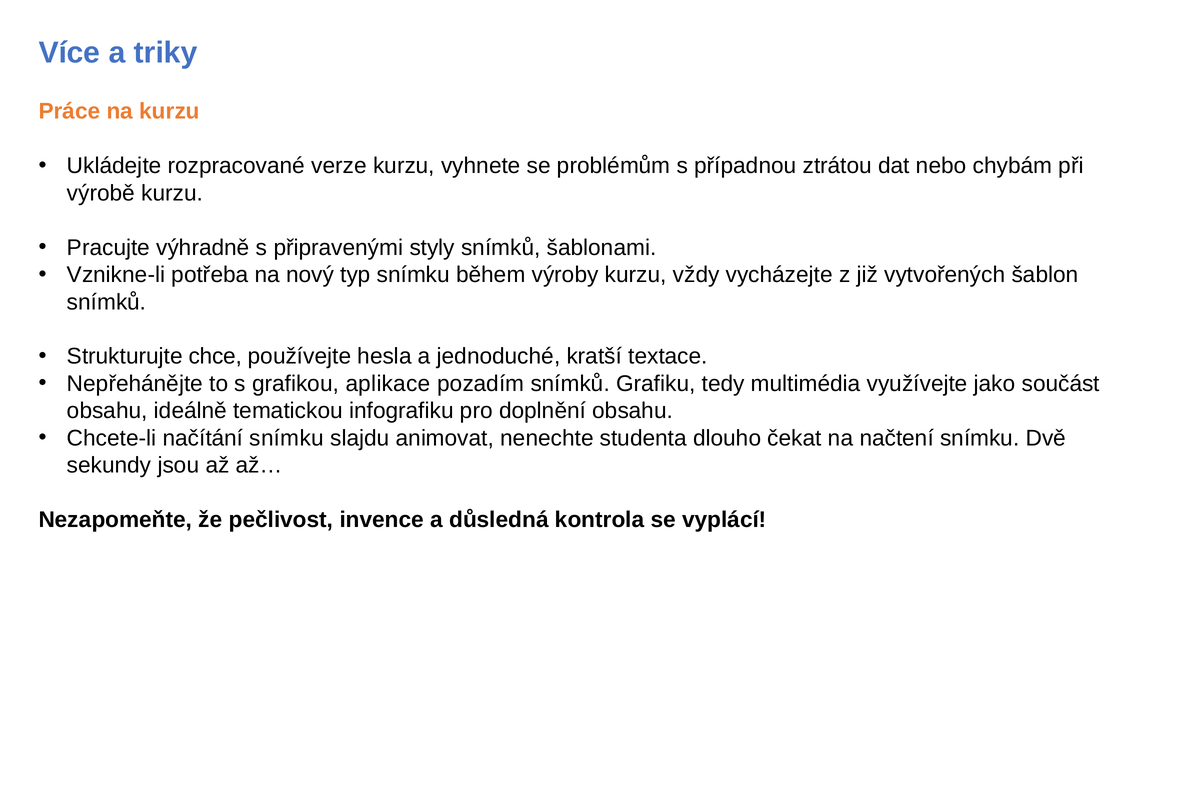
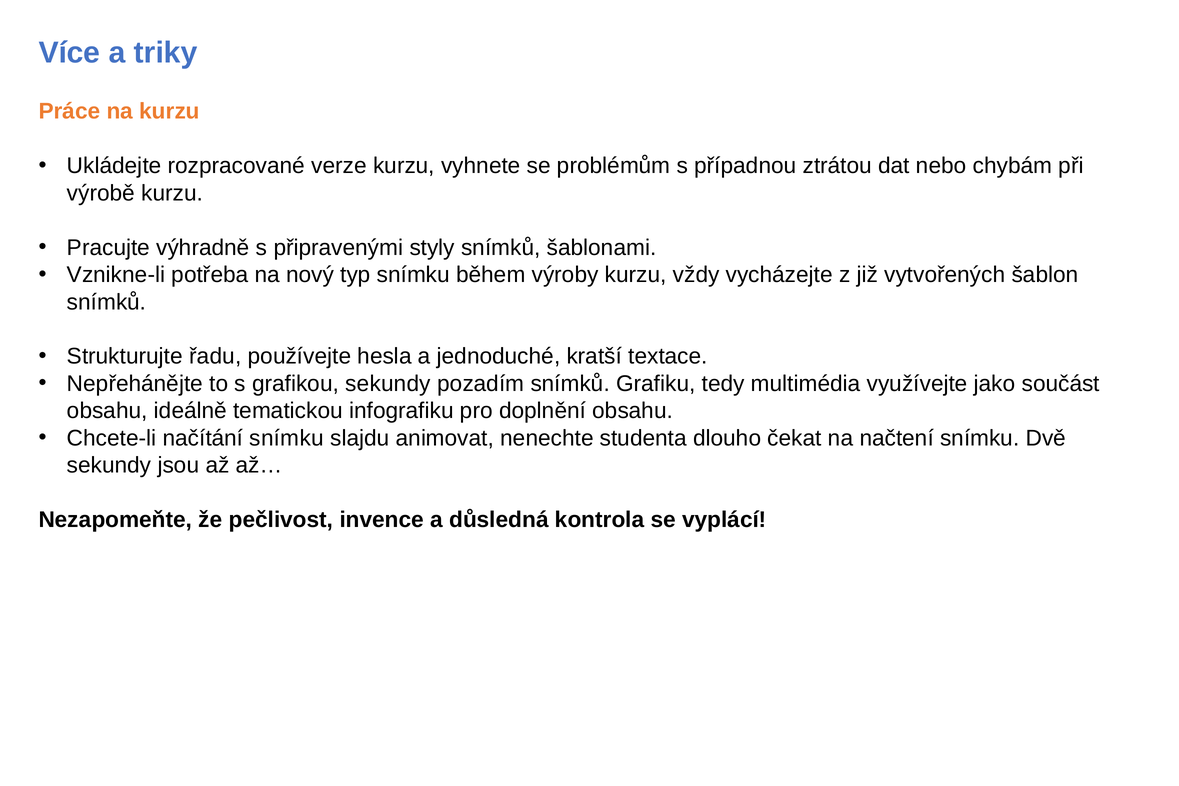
chce: chce -> řadu (215, 356)
grafikou aplikace: aplikace -> sekundy (388, 384)
